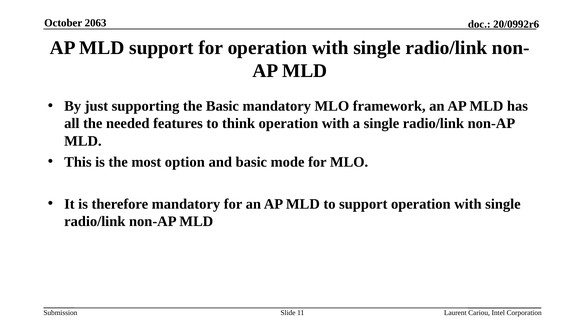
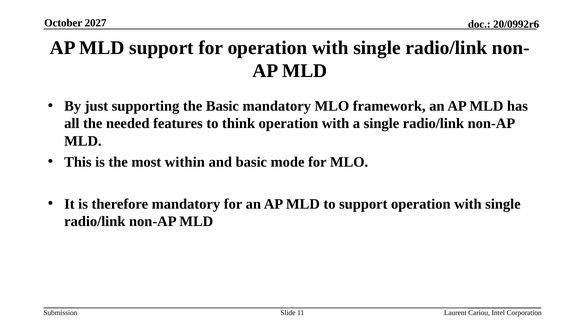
2063: 2063 -> 2027 (96, 23)
option: option -> within (185, 162)
